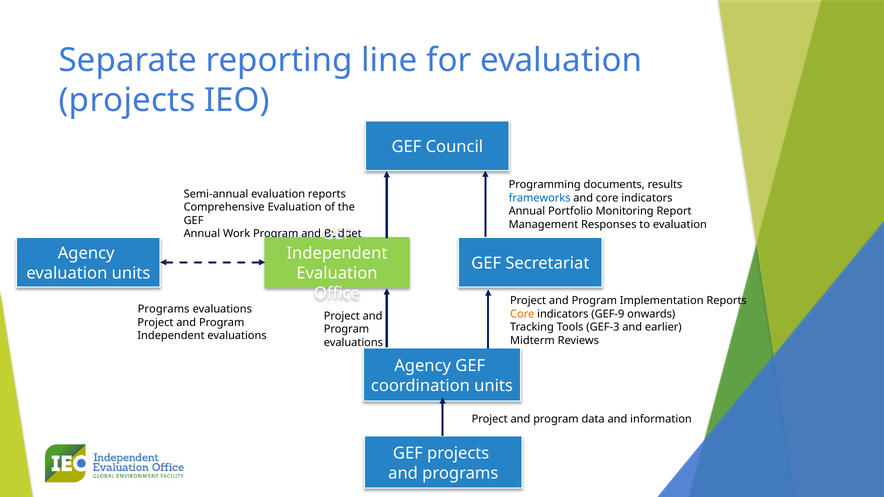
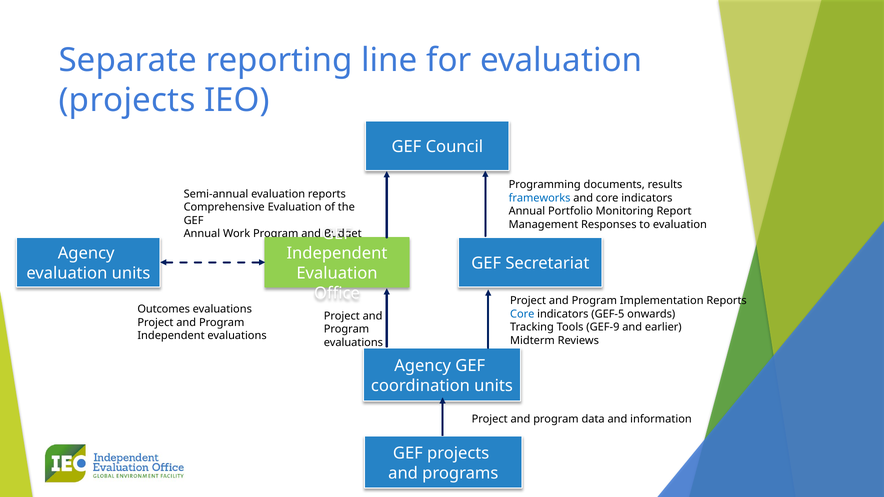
Programs: Programs -> Outcomes (164, 309)
Core colour: orange -> blue (522, 314)
GEF-9: GEF-9 -> GEF-5 (608, 314)
GEF-3: GEF-3 -> GEF-9 (603, 328)
